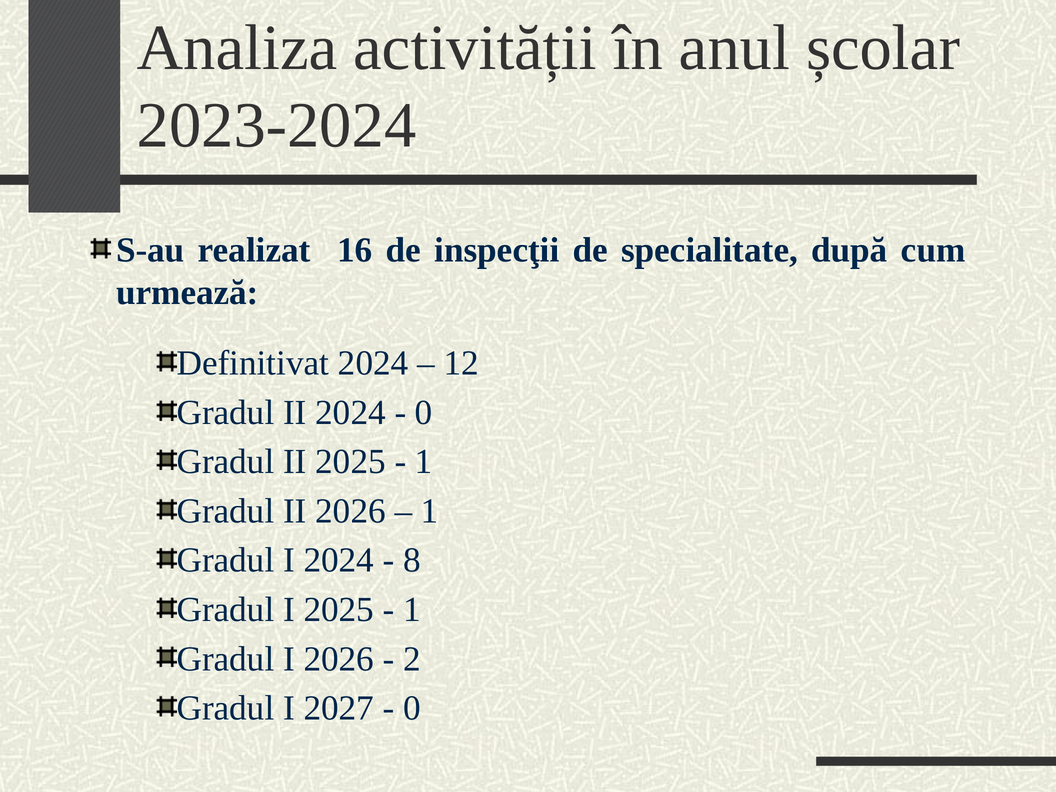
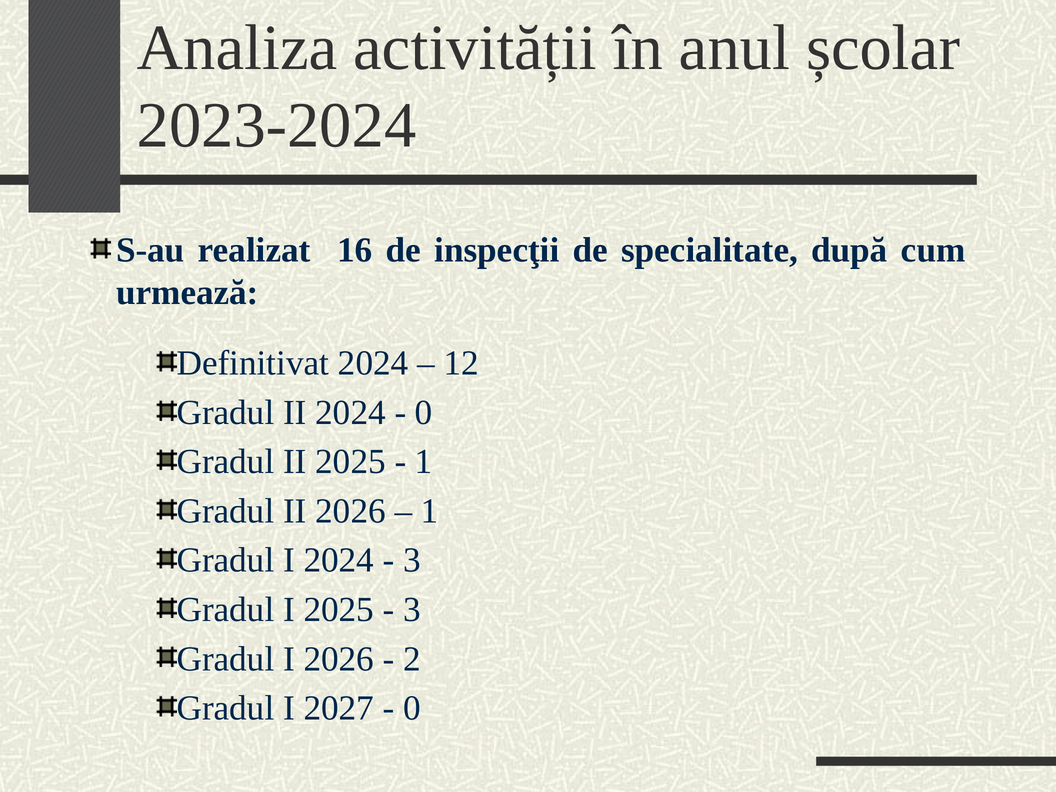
8: 8 -> 3 (412, 560)
1: 1 -> 3 (412, 610)
